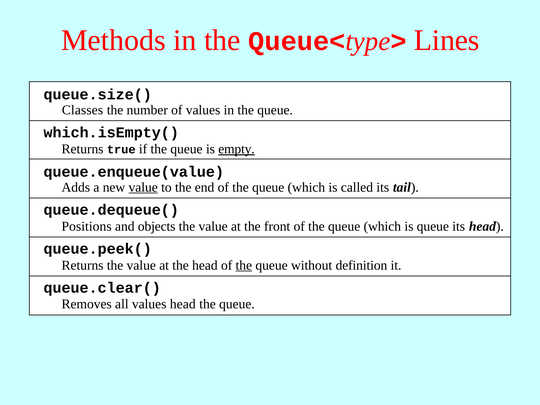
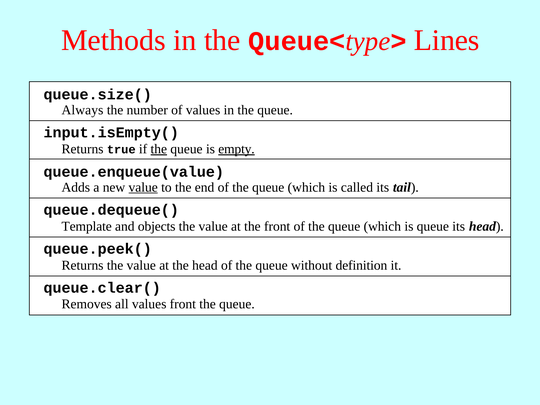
Classes: Classes -> Always (82, 110)
which.isEmpty(: which.isEmpty( -> input.isEmpty( (111, 133)
the underline: none -> present (159, 149)
Positions: Positions -> Template (87, 226)
the underline: present -> none (244, 265)
values head: head -> front (183, 304)
